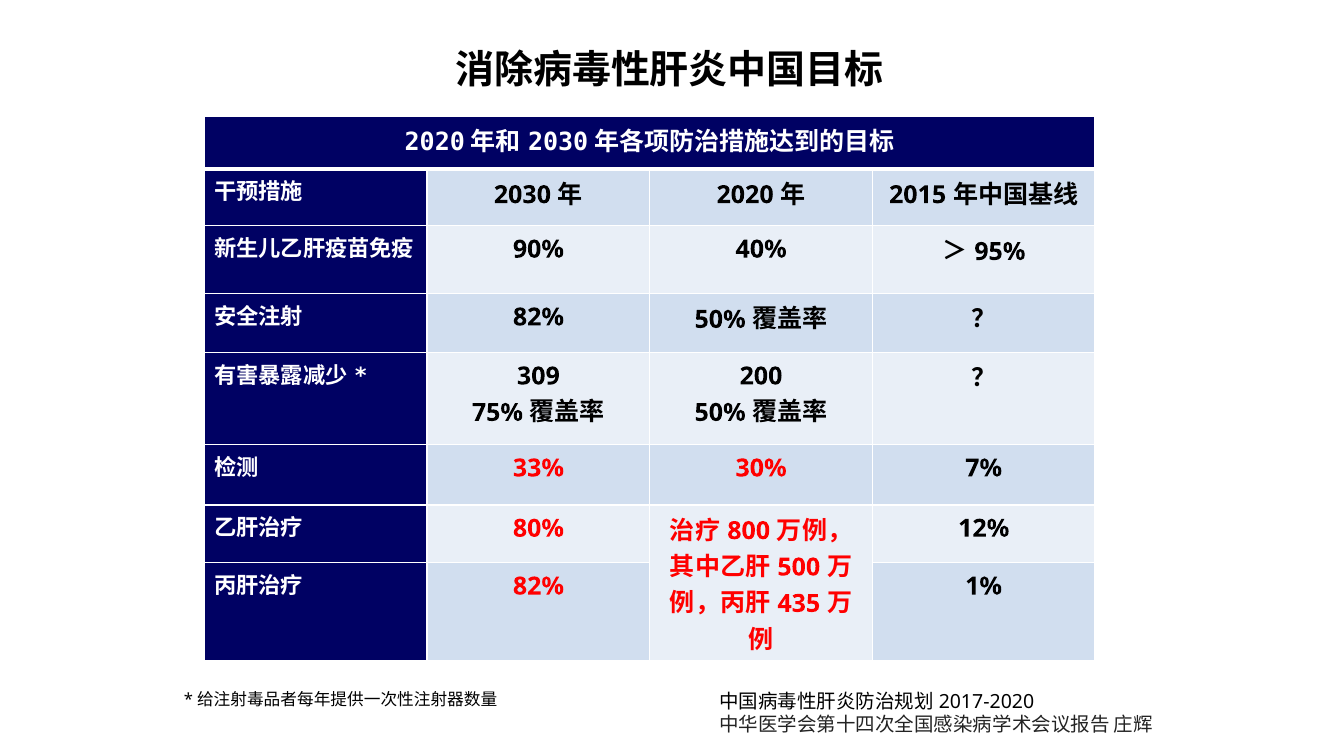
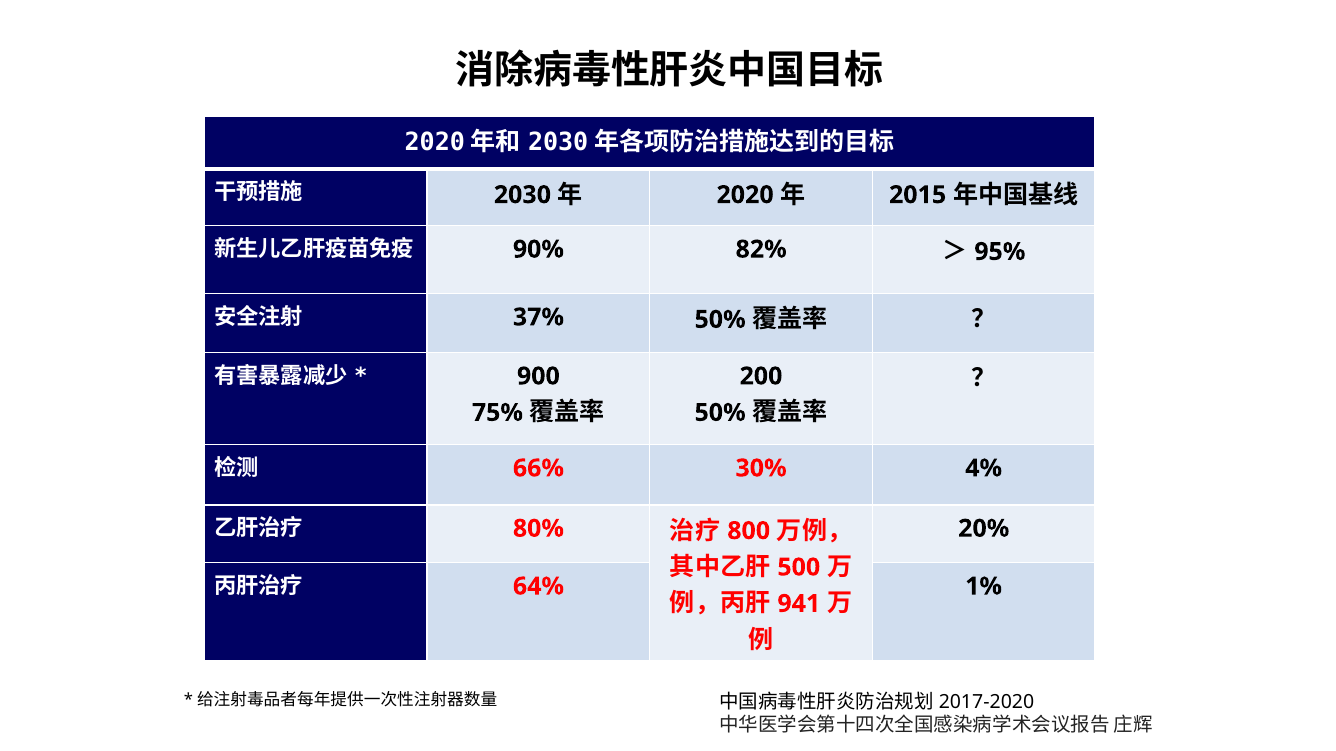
40%: 40% -> 82% (761, 249)
82%: 82% -> 37% (538, 317)
309: 309 -> 900 (538, 376)
33%: 33% -> 66% (538, 469)
7%: 7% -> 4% (984, 469)
12%: 12% -> 20% (984, 529)
82%: 82% -> 64% (538, 587)
435: 435 -> 941 (799, 604)
